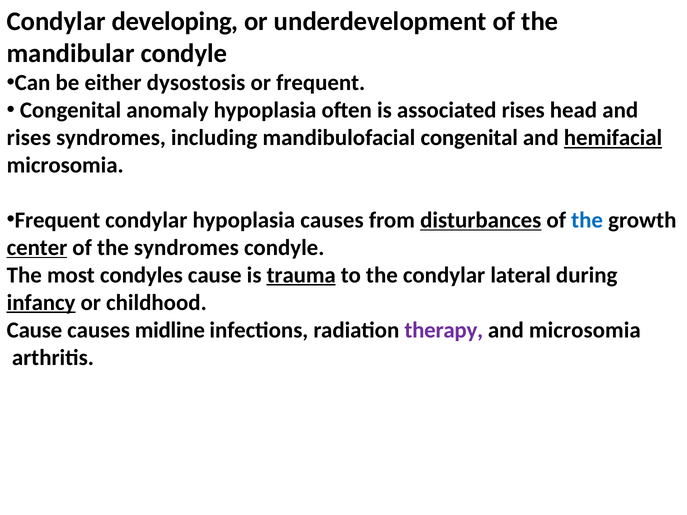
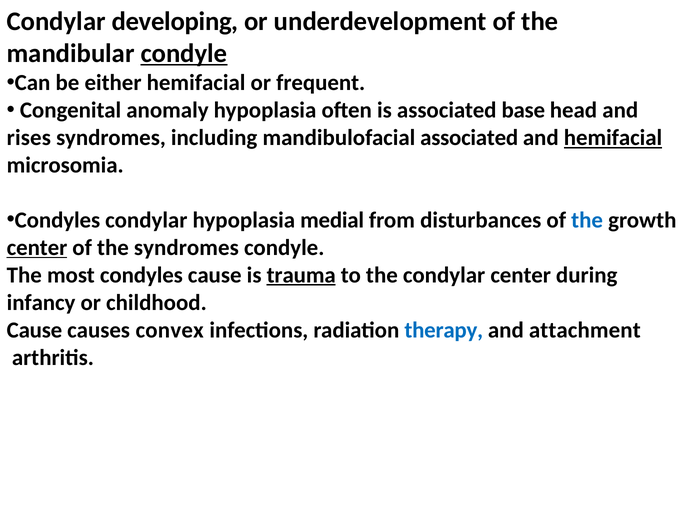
condyle underline: none -> present (184, 53)
either dysostosis: dysostosis -> hemifacial (196, 83)
associated rises: rises -> base (523, 110)
mandibulofacial congenital: congenital -> associated (469, 138)
Frequent: Frequent -> Condyles (57, 220)
hypoplasia causes: causes -> medial (332, 220)
disturbances underline: present -> none (481, 220)
condylar lateral: lateral -> center (521, 275)
infancy underline: present -> none (41, 303)
midline: midline -> convex (170, 330)
therapy colour: purple -> blue (444, 330)
and microsomia: microsomia -> attachment (585, 330)
